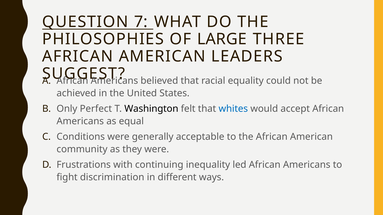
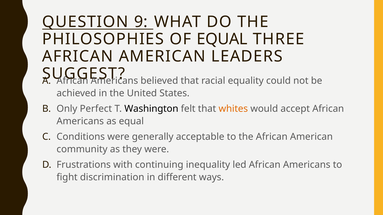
7: 7 -> 9 (141, 22)
OF LARGE: LARGE -> EQUAL (222, 39)
whites colour: blue -> orange (233, 109)
